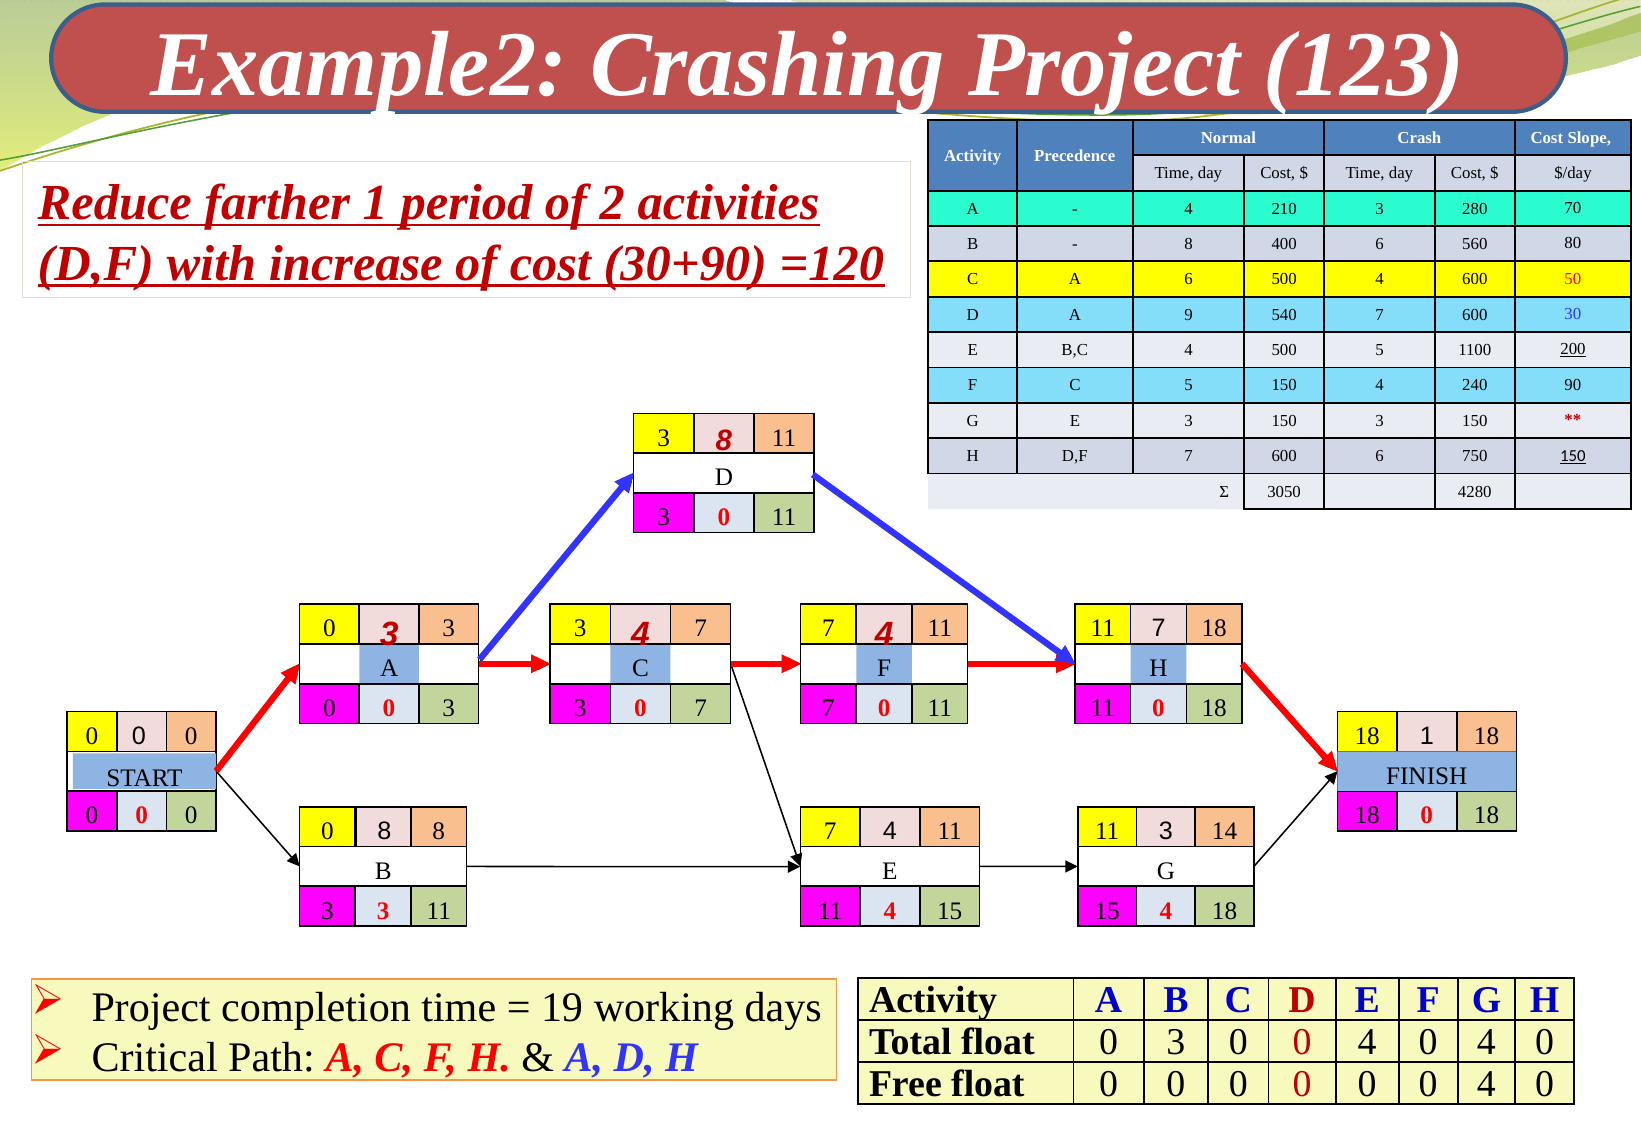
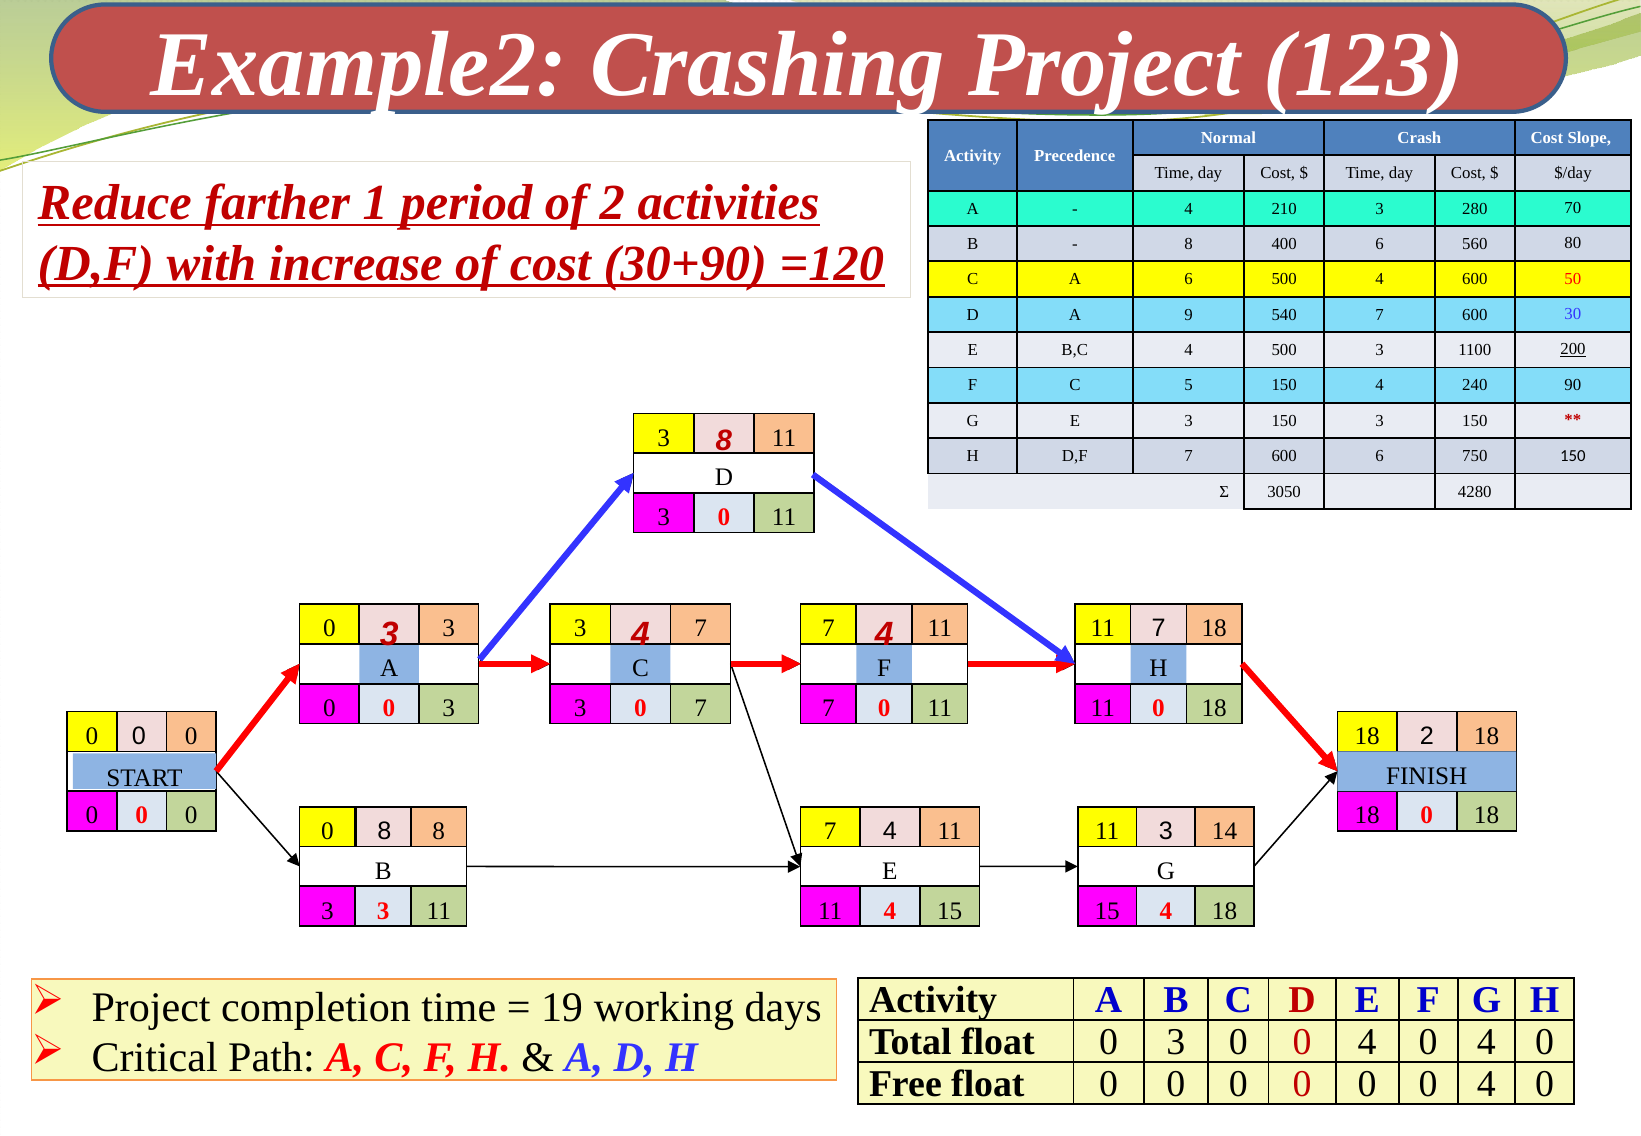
500 5: 5 -> 3 (1380, 350)
150 underline: present -> none (1573, 456)
18 1: 1 -> 2 (1427, 736)
